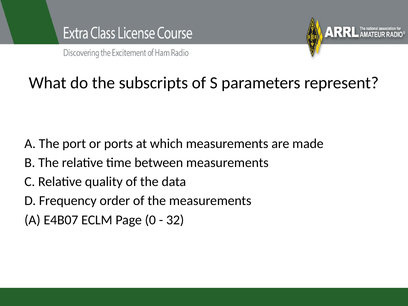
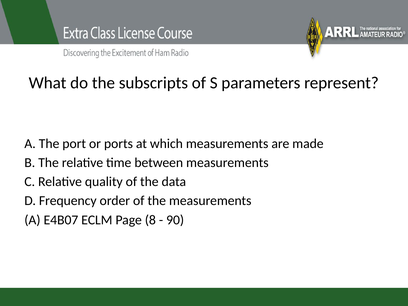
0: 0 -> 8 (150, 220)
32: 32 -> 90 (175, 220)
